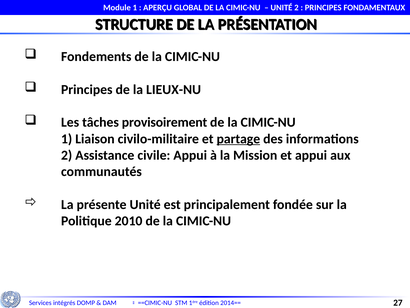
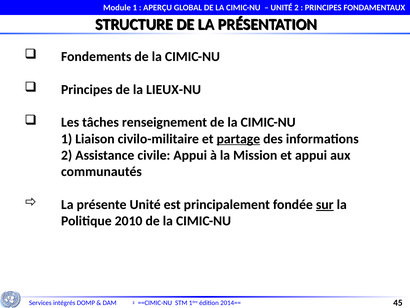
provisoirement: provisoirement -> renseignement (164, 122)
sur underline: none -> present (325, 204)
27: 27 -> 45 (398, 302)
